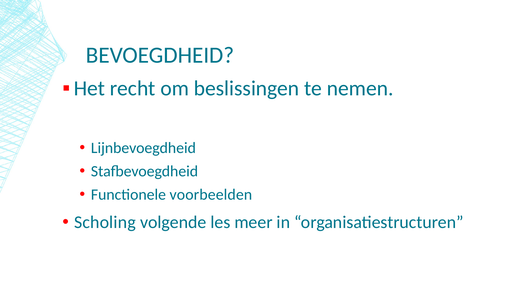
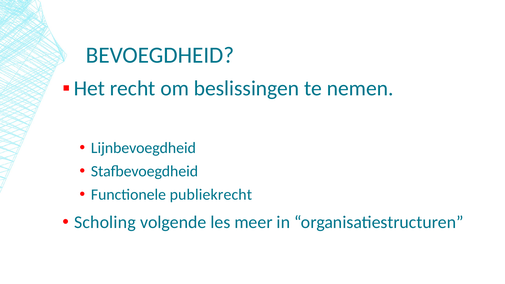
voorbeelden: voorbeelden -> publiekrecht (211, 195)
